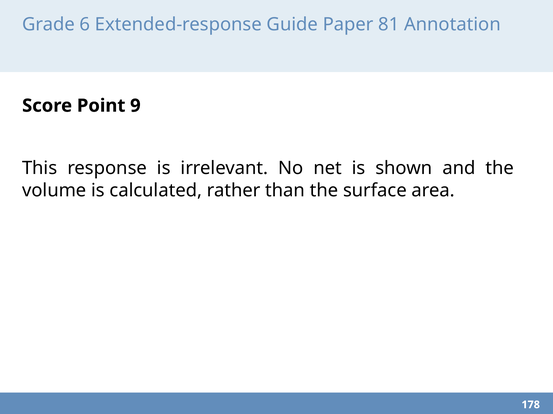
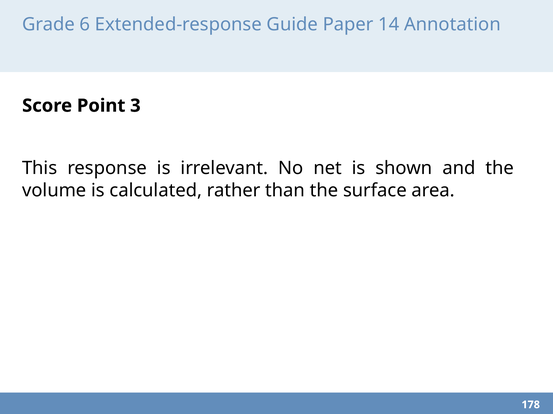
81: 81 -> 14 (389, 24)
9: 9 -> 3 (135, 106)
